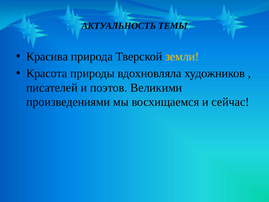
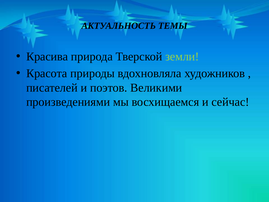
земли colour: yellow -> light green (182, 56)
